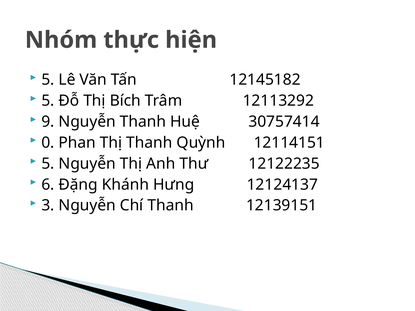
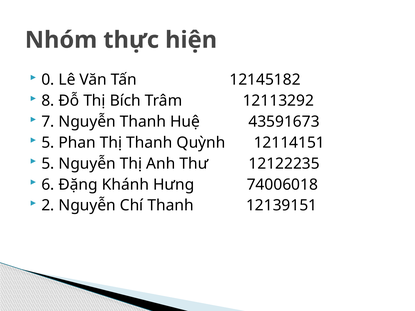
5: 5 -> 0 (48, 80)
5: 5 -> 8 (48, 101)
9: 9 -> 7 (48, 122)
30757414: 30757414 -> 43591673 (284, 122)
0: 0 -> 5 (48, 143)
12124137: 12124137 -> 74006018 (282, 185)
3: 3 -> 2 (48, 206)
